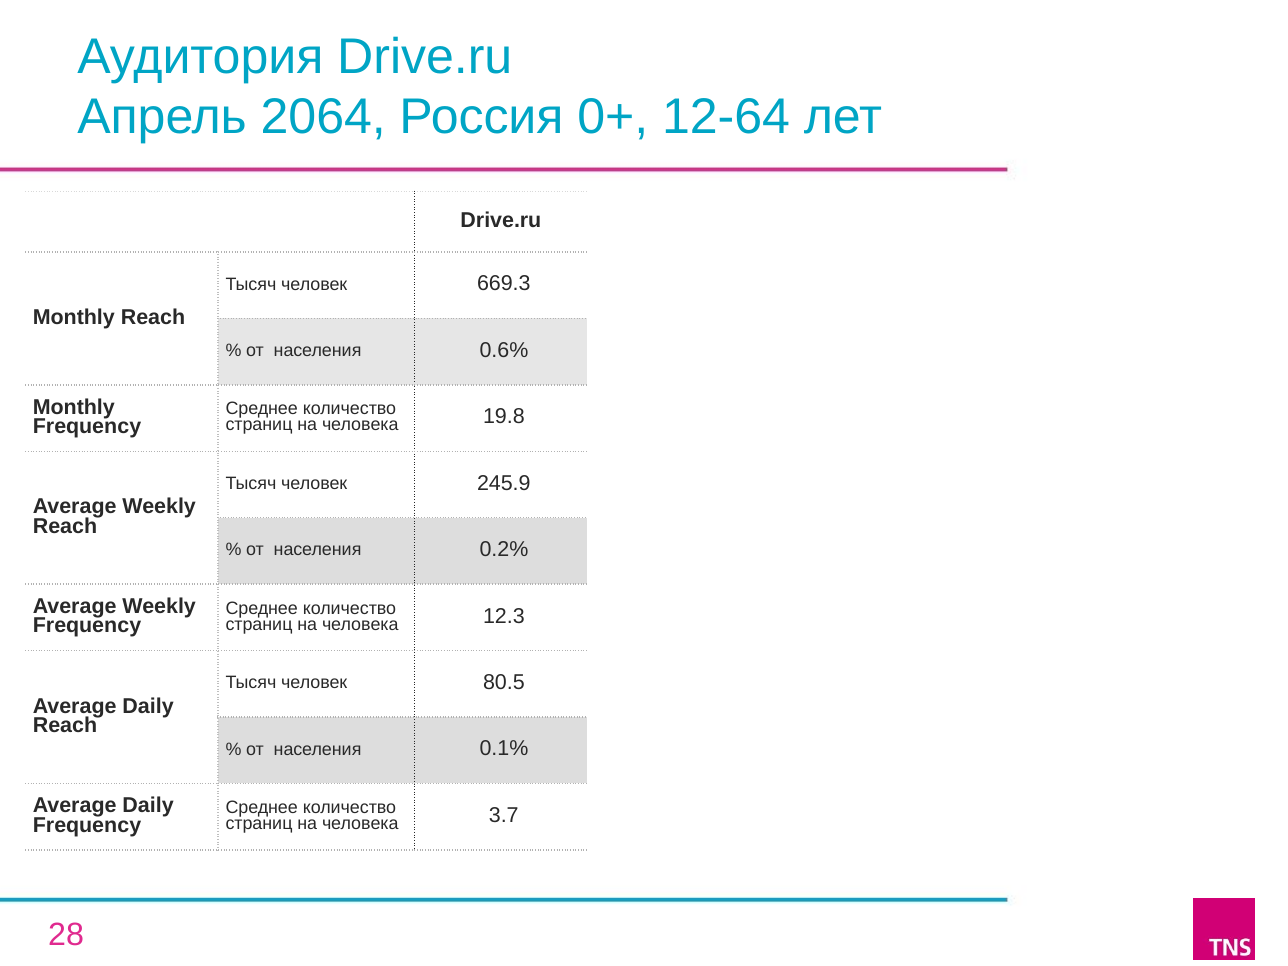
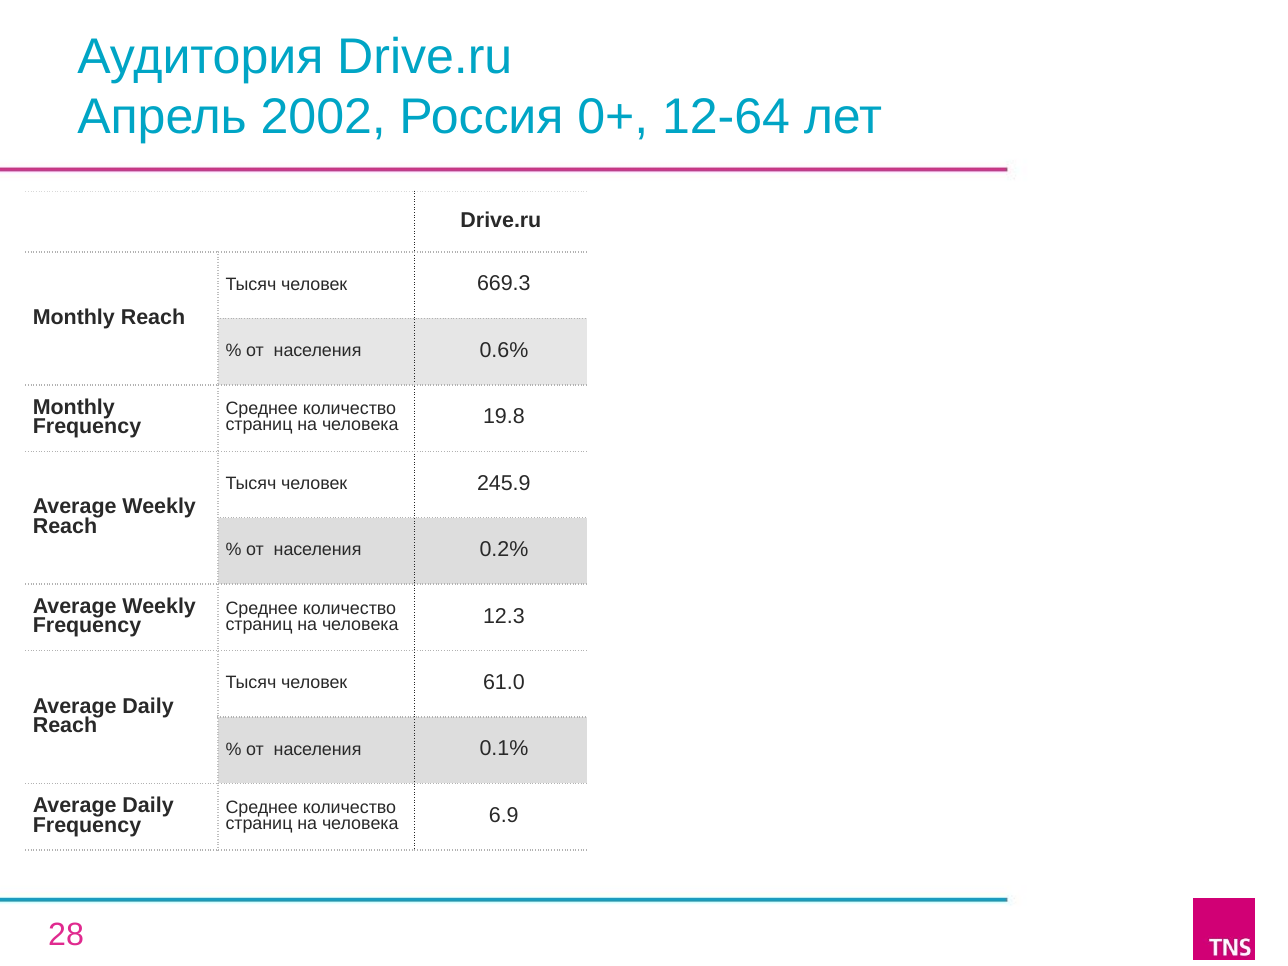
2064: 2064 -> 2002 (323, 117)
80.5: 80.5 -> 61.0 (504, 682)
3.7: 3.7 -> 6.9 (504, 815)
